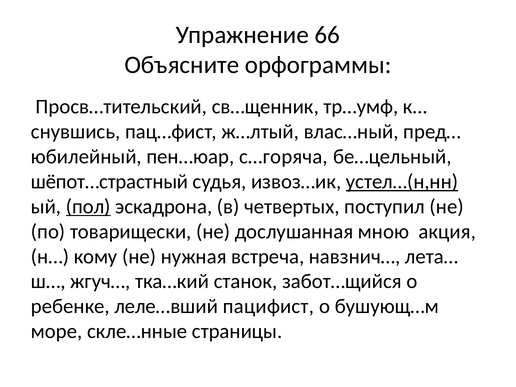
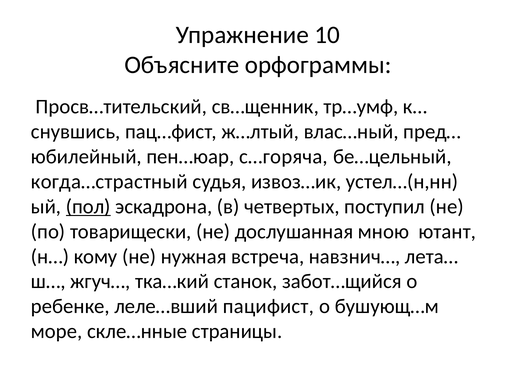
66: 66 -> 10 (327, 35)
шёпот…страстный: шёпот…страстный -> когда…страстный (109, 182)
устел…(н,нн underline: present -> none (402, 182)
акция: акция -> ютант (447, 232)
